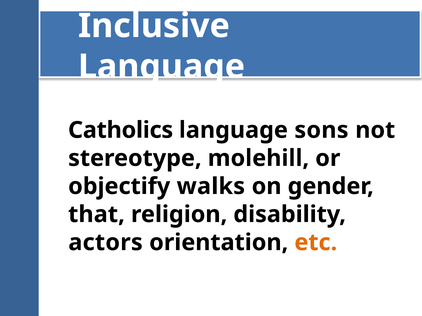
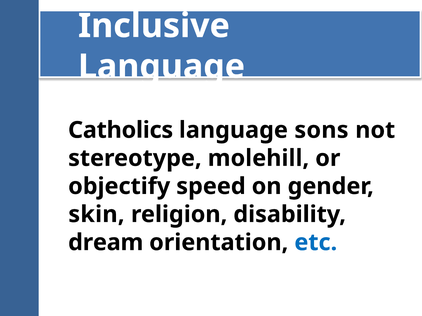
walks: walks -> speed (211, 187)
that: that -> skin (96, 215)
actors: actors -> dream (106, 243)
etc colour: orange -> blue (316, 243)
